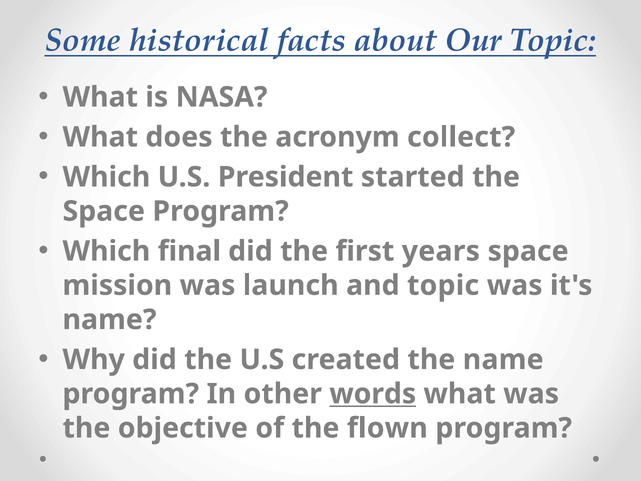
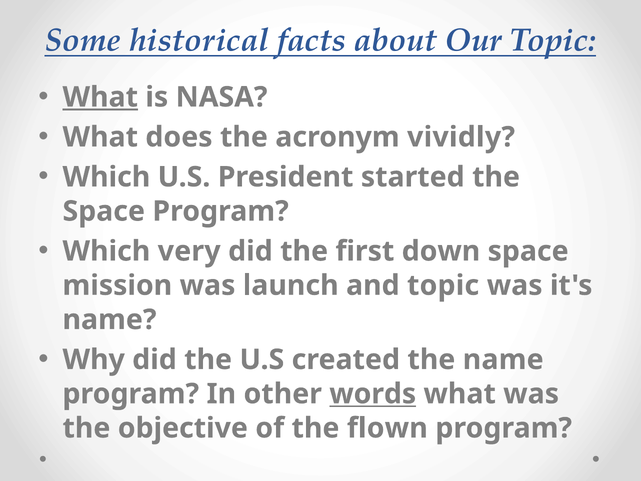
What underline: none -> present (100, 97)
collect: collect -> vividly (461, 137)
final: final -> very (189, 251)
years: years -> down (441, 251)
